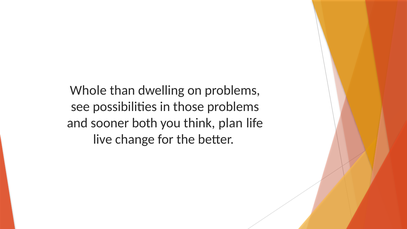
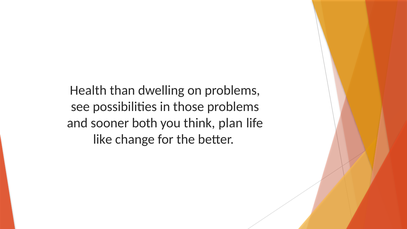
Whole: Whole -> Health (88, 90)
live: live -> like (103, 139)
